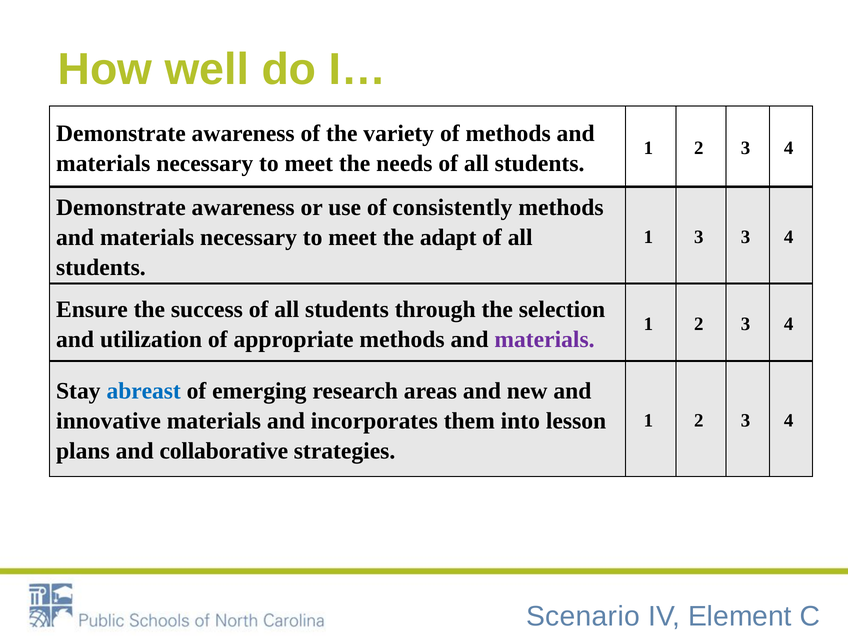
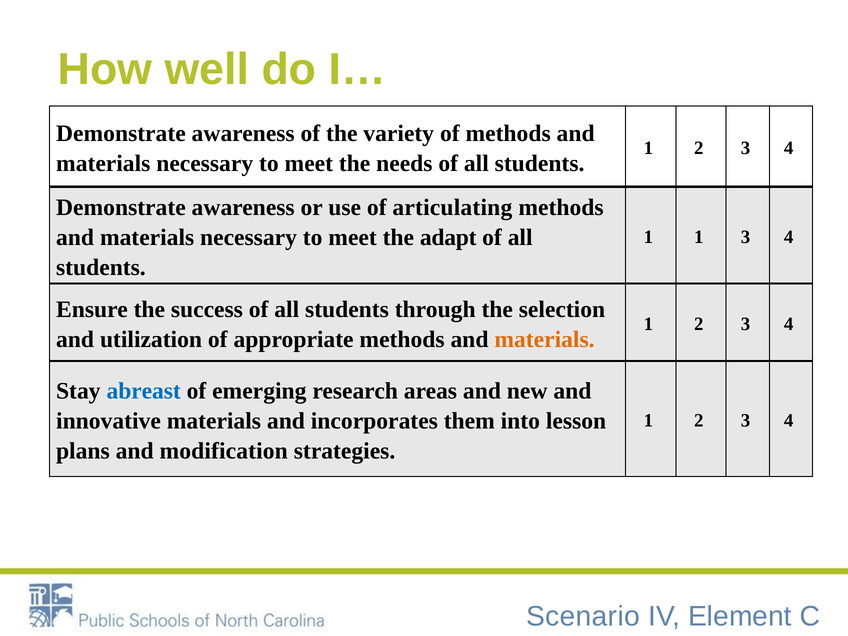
consistently: consistently -> articulating (452, 207)
1 3: 3 -> 1 (699, 237)
materials colour: purple -> orange (545, 340)
collaborative: collaborative -> modification (224, 451)
